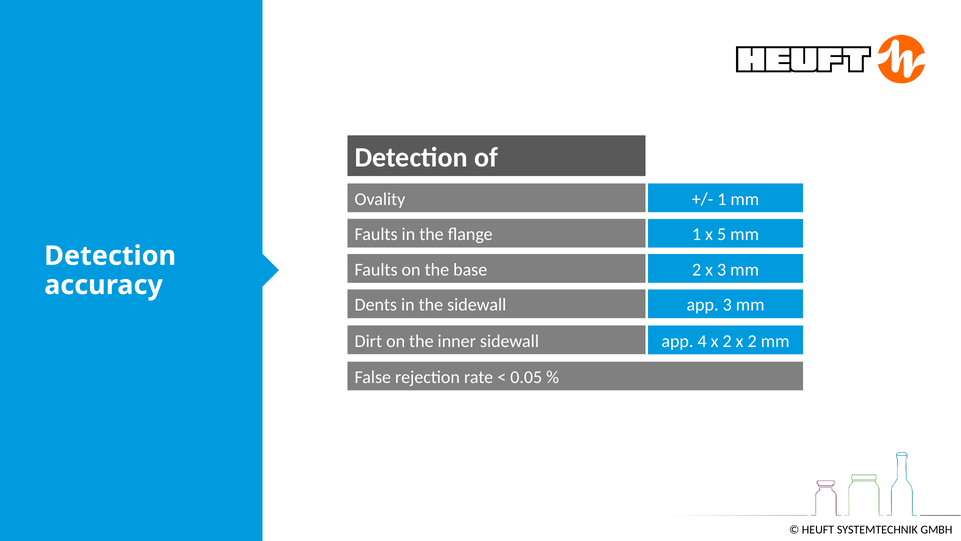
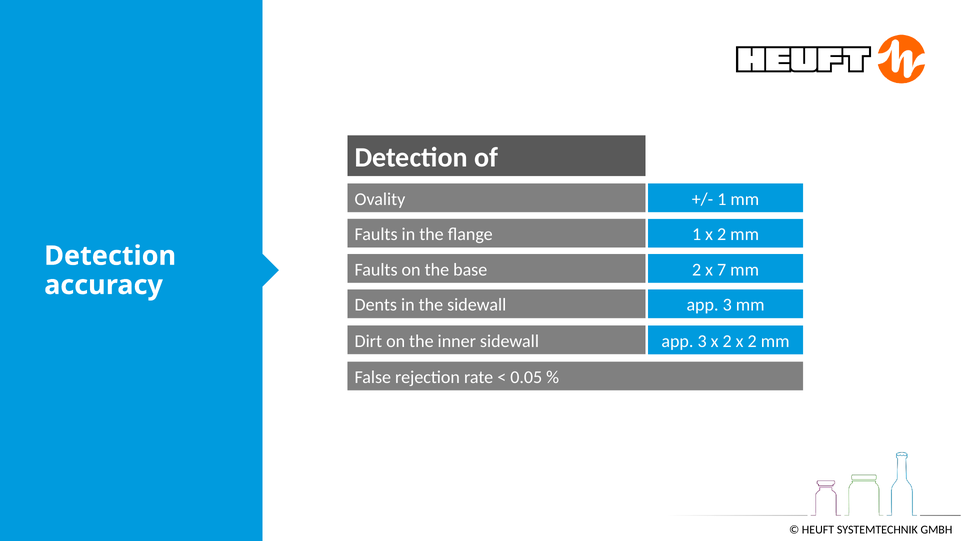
1 x 5: 5 -> 2 (722, 234)
x 3: 3 -> 7 (722, 269)
4: 4 -> 3 (702, 341)
